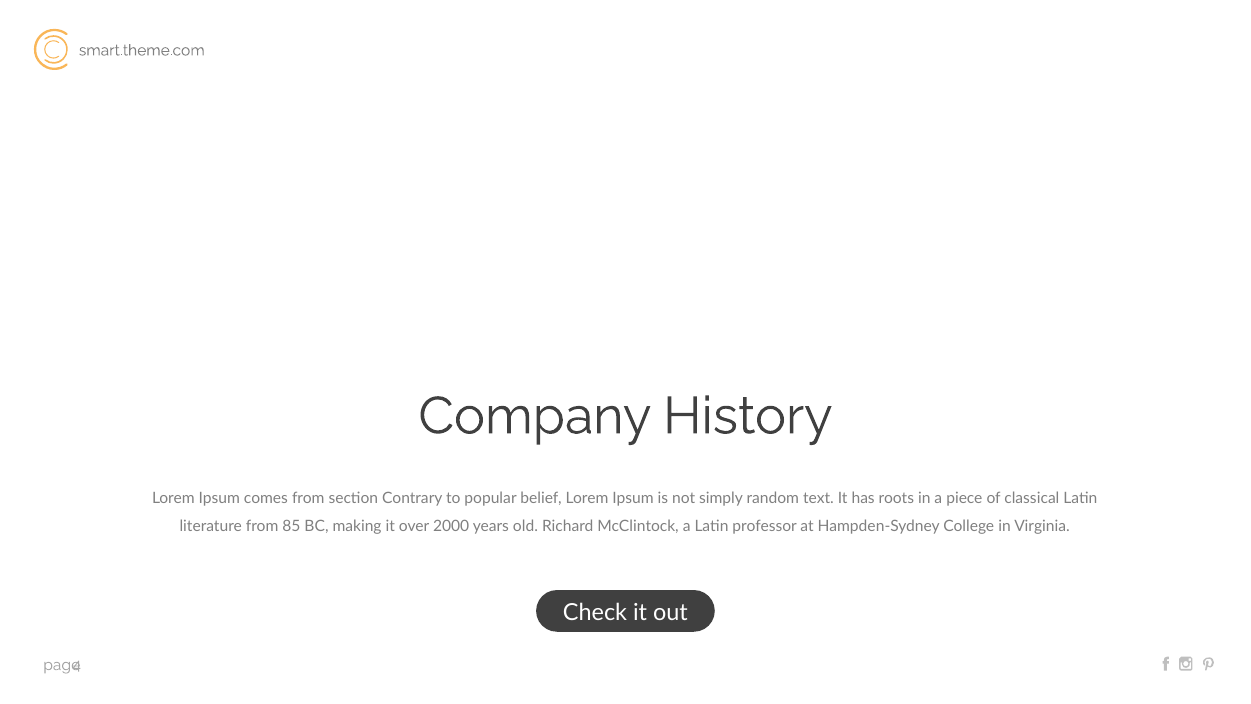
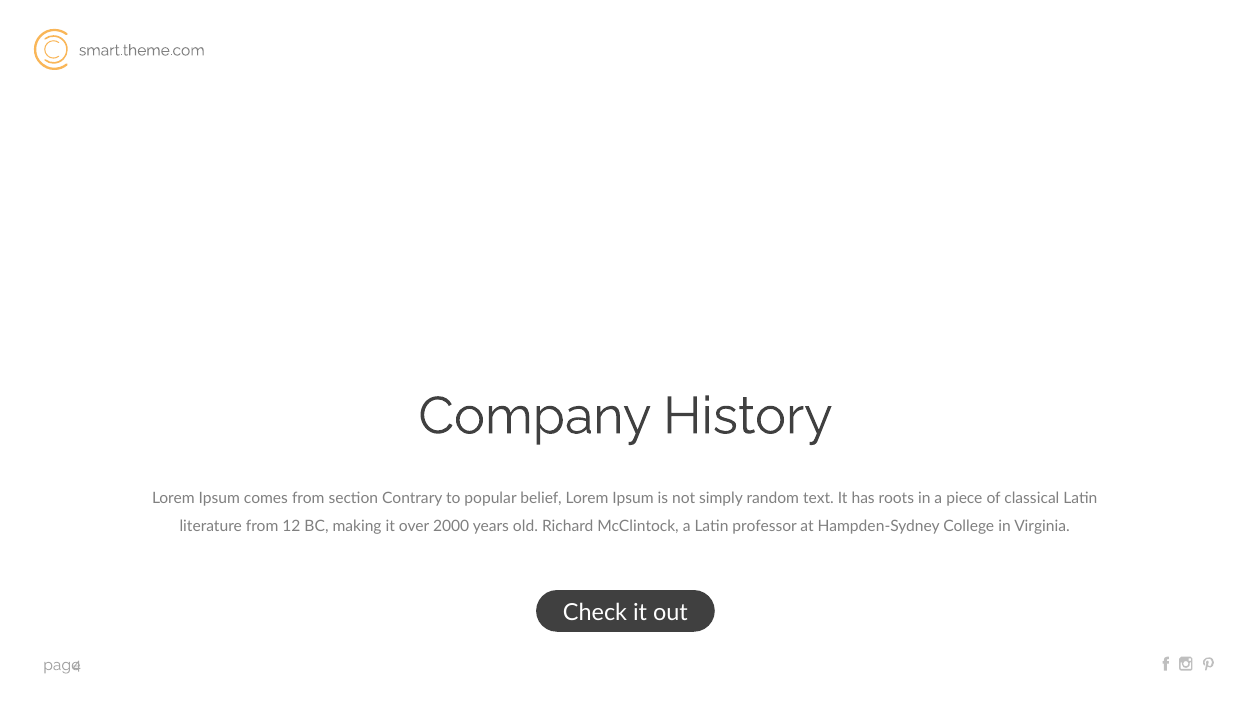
85: 85 -> 12 (291, 526)
